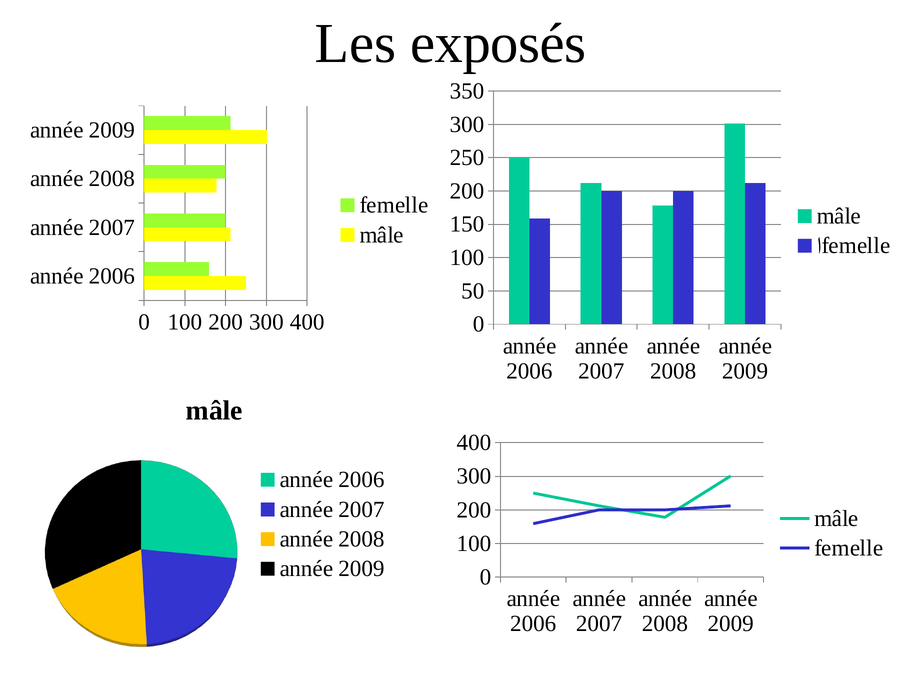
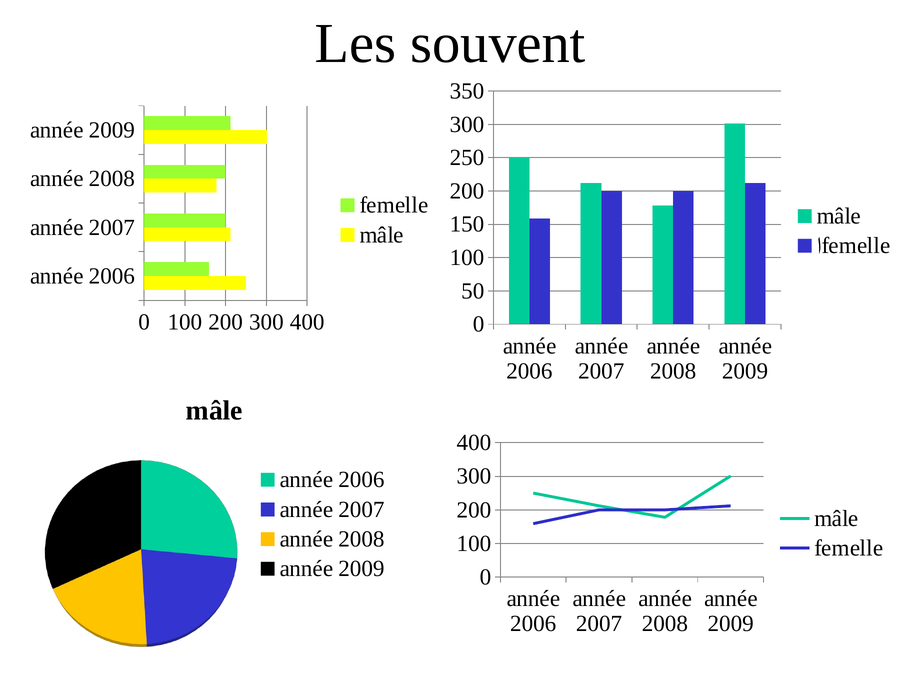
exposés: exposés -> souvent (498, 44)
